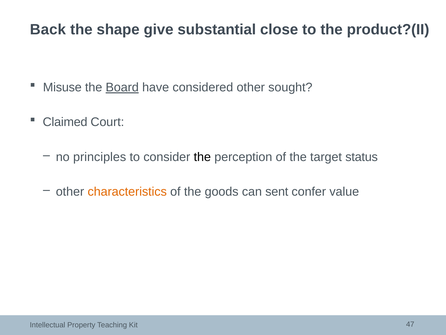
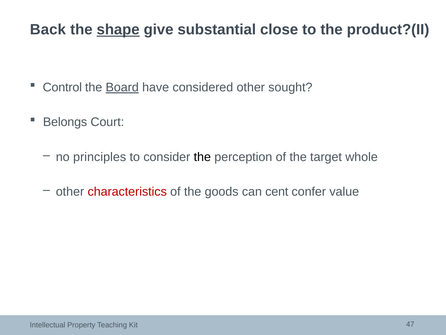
shape underline: none -> present (118, 30)
Misuse: Misuse -> Control (62, 87)
Claimed: Claimed -> Belongs (65, 122)
status: status -> whole (362, 157)
characteristics colour: orange -> red (127, 191)
sent: sent -> cent (277, 191)
